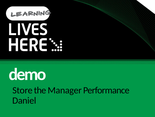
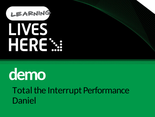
Store: Store -> Total (22, 90)
Manager: Manager -> Interrupt (65, 90)
